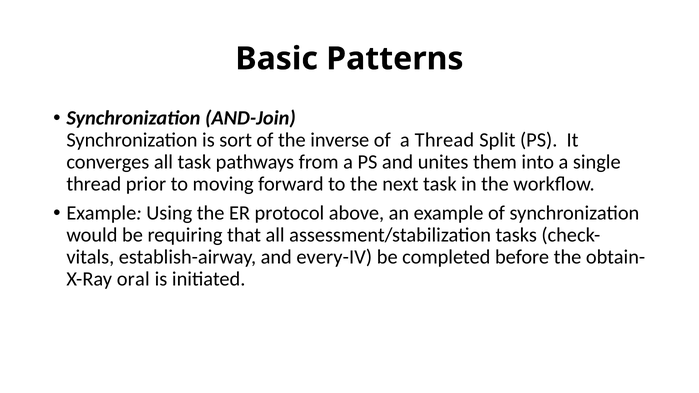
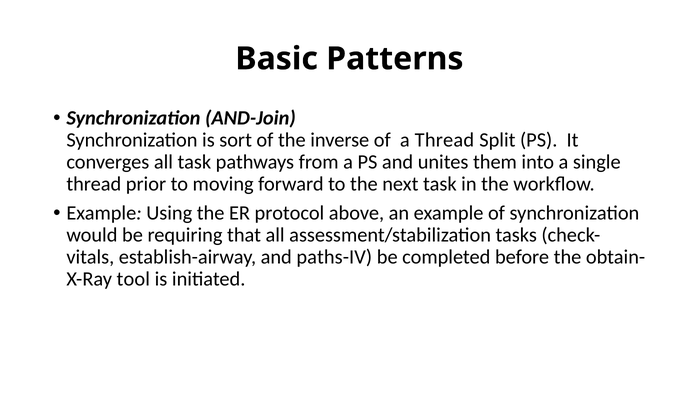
every-IV: every-IV -> paths-IV (334, 257)
oral: oral -> tool (133, 279)
